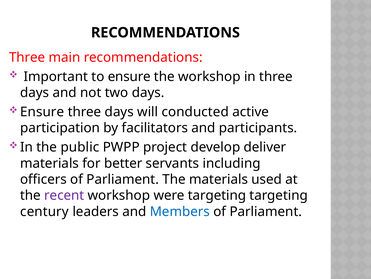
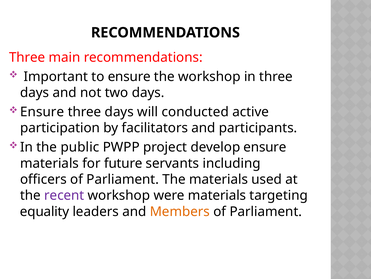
develop deliver: deliver -> ensure (265, 147)
better: better -> future (123, 163)
were targeting: targeting -> materials (217, 195)
century: century -> equality (45, 211)
Members colour: blue -> orange (180, 211)
